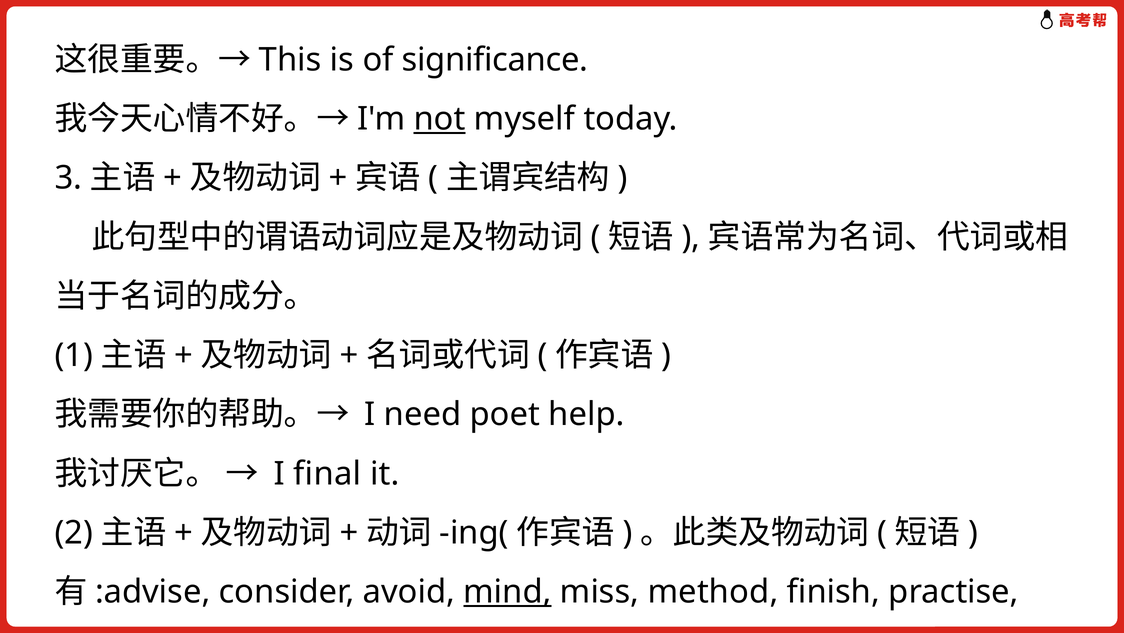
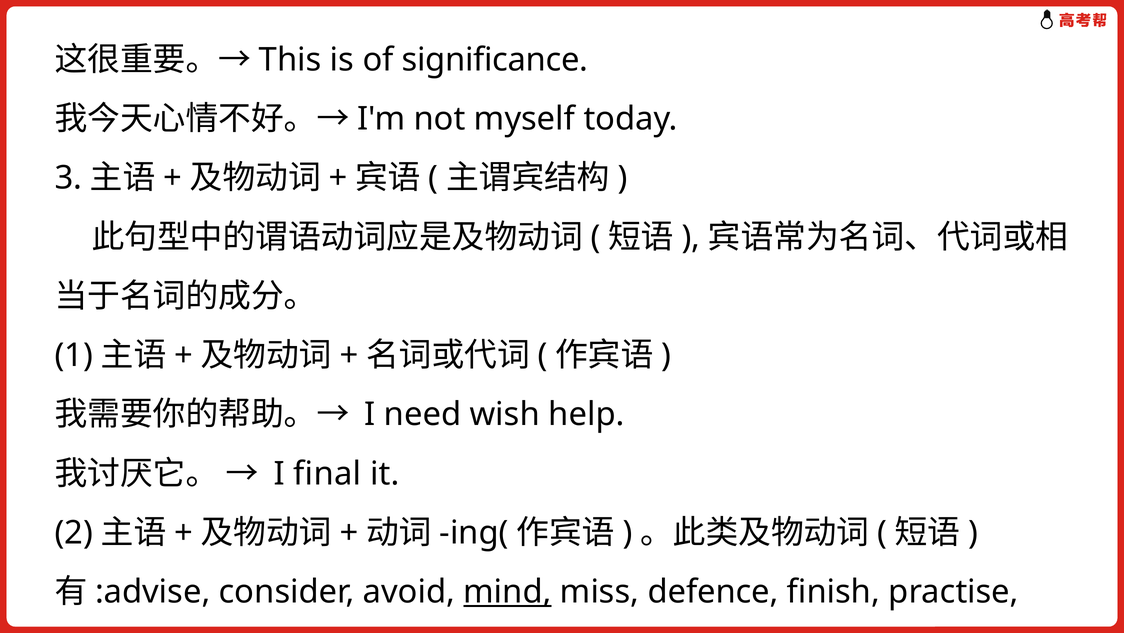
not underline: present -> none (440, 119)
poet: poet -> wish (505, 414)
method: method -> defence (713, 591)
